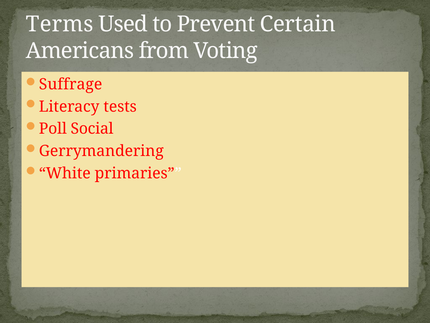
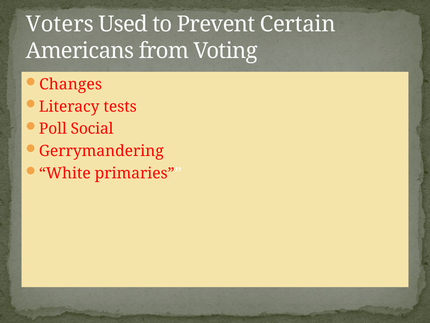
Terms: Terms -> Voters (60, 24)
Suffrage: Suffrage -> Changes (71, 84)
